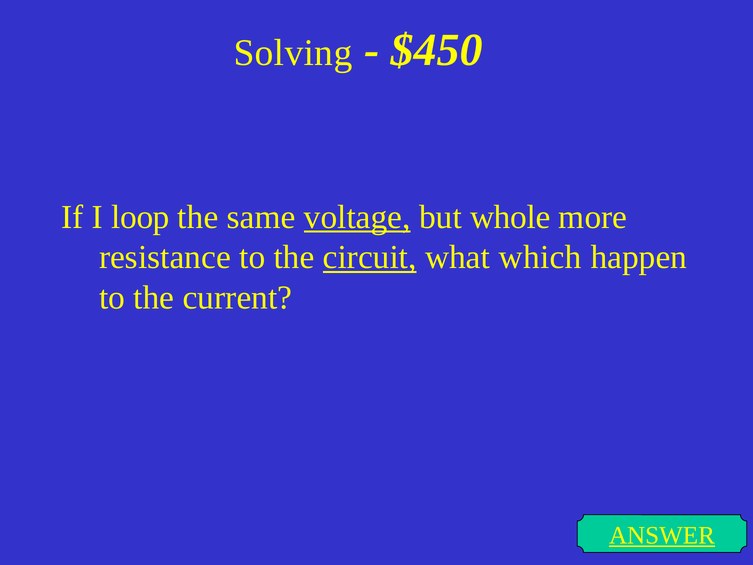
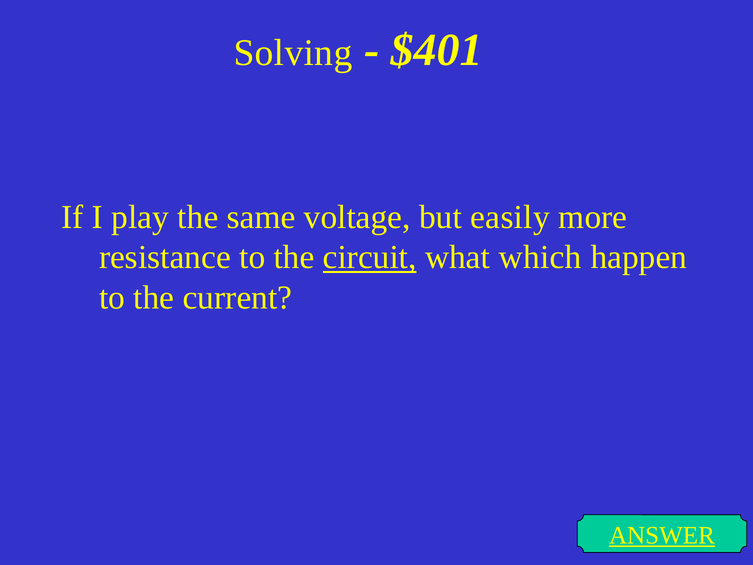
$450: $450 -> $401 (437, 50)
loop: loop -> play (140, 217)
voltage underline: present -> none (357, 217)
whole: whole -> easily (510, 217)
